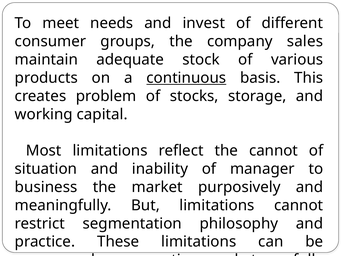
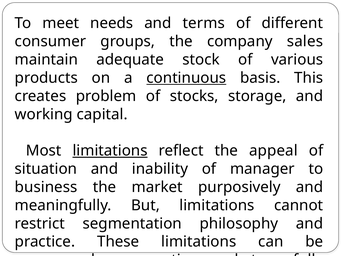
invest: invest -> terms (204, 23)
limitations underline: none -> present (110, 151)
the cannot: cannot -> appeal (273, 151)
